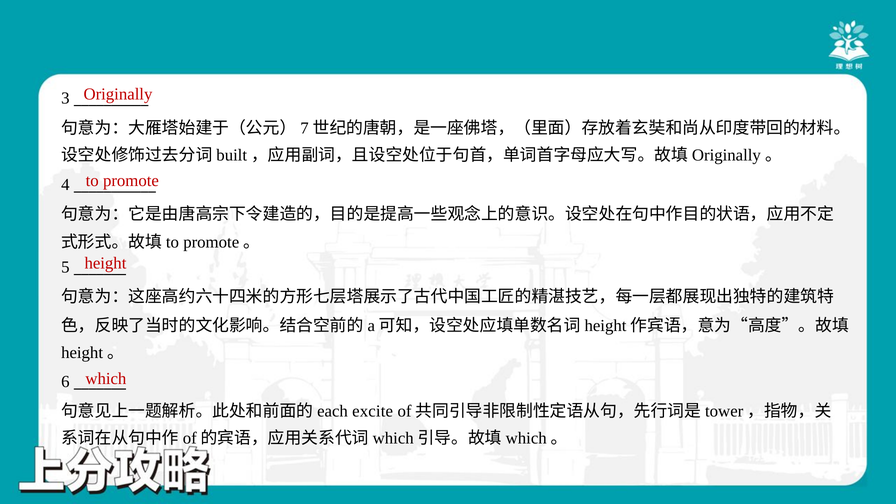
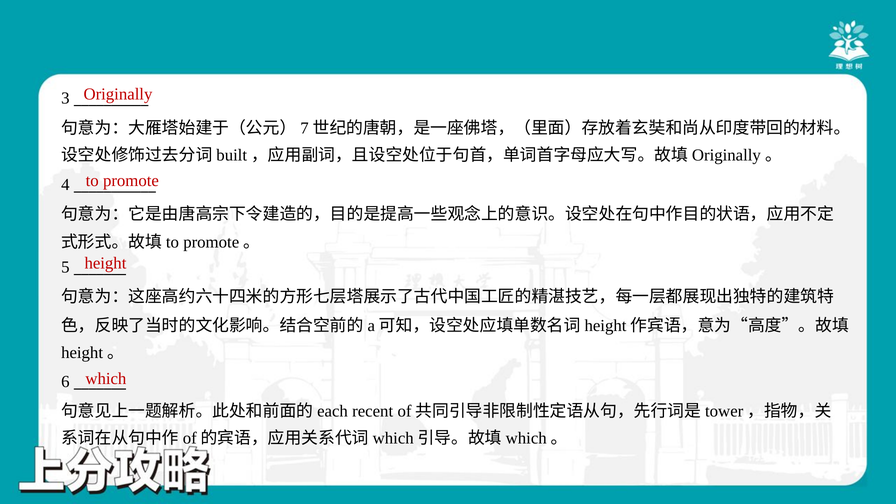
excite: excite -> recent (373, 411)
